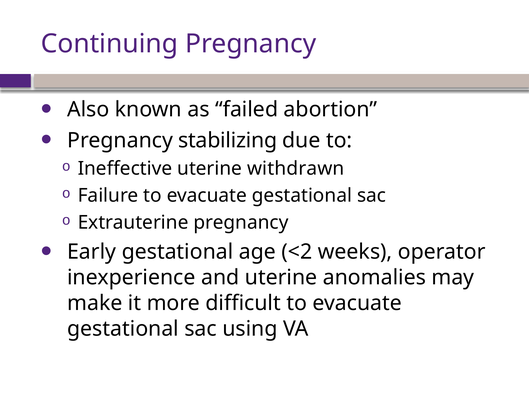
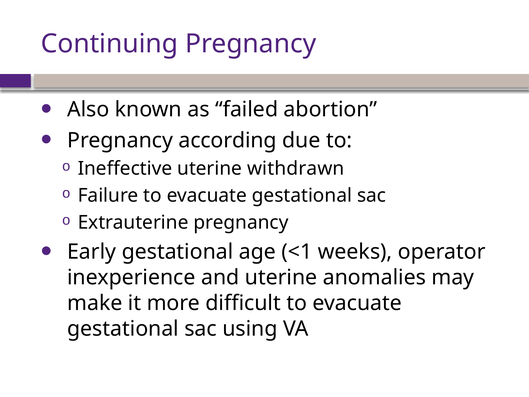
stabilizing: stabilizing -> according (228, 140)
<2: <2 -> <1 (297, 252)
